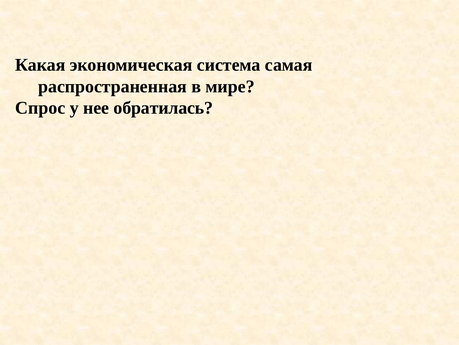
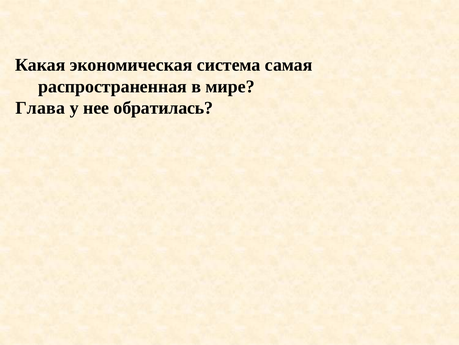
Спрос: Спрос -> Глава (40, 108)
